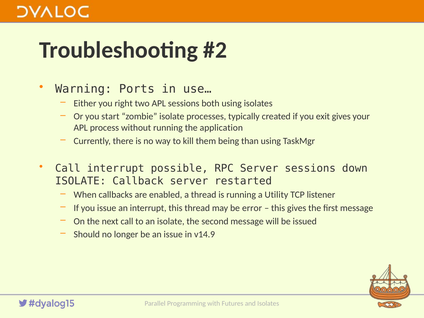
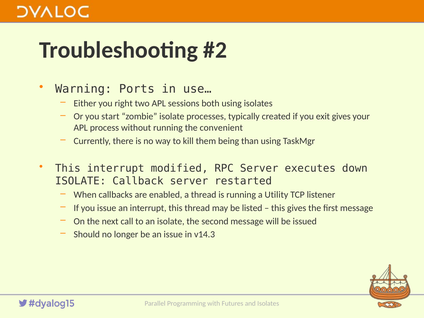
application: application -> convenient (221, 128)
Call: Call -> This (68, 168)
possible: possible -> modified (179, 168)
Server sessions: sessions -> executes (310, 168)
error: error -> listed (252, 208)
v14.9: v14.9 -> v14.3 (205, 234)
